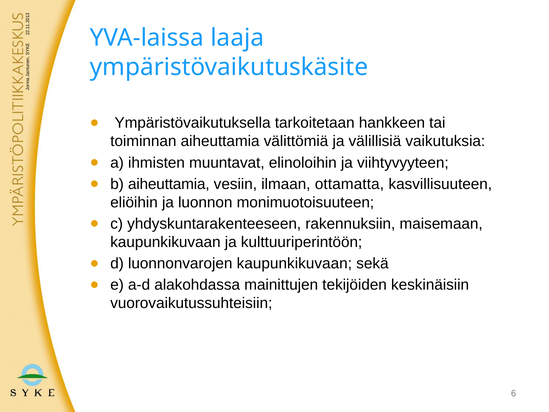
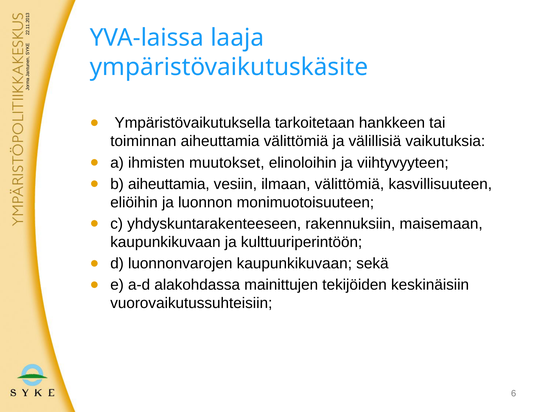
muuntavat: muuntavat -> muutokset (227, 163)
ilmaan ottamatta: ottamatta -> välittömiä (349, 184)
